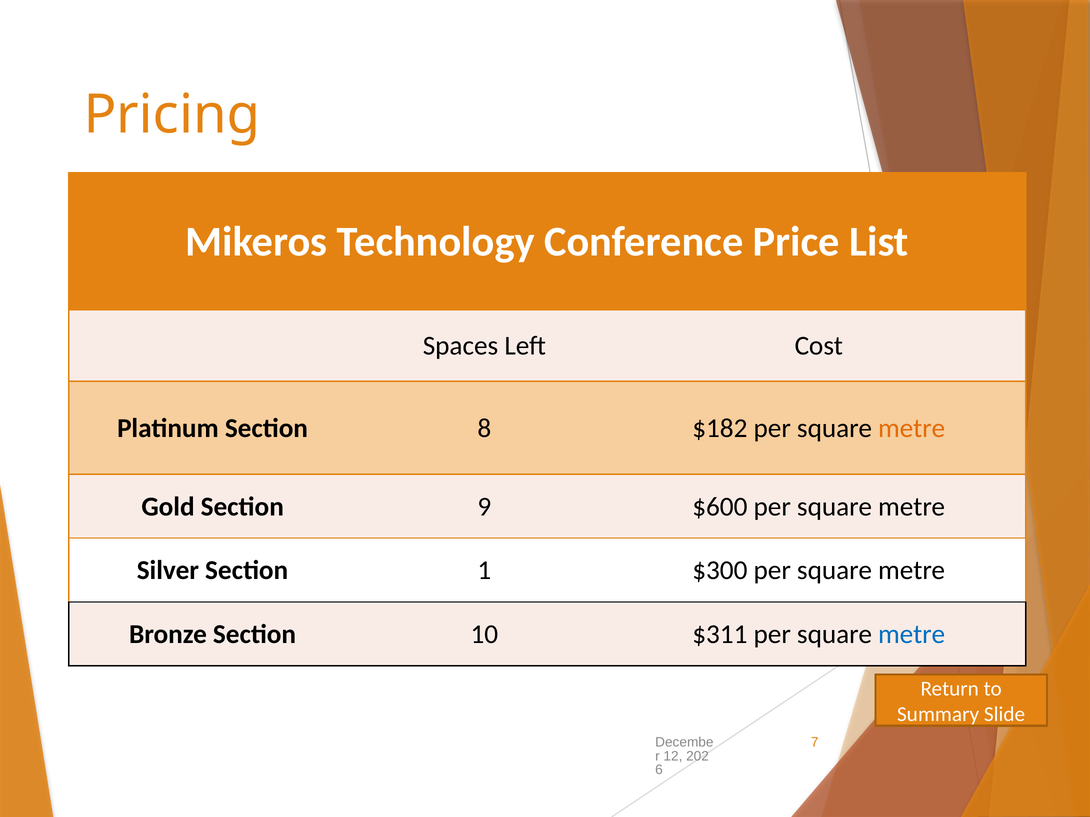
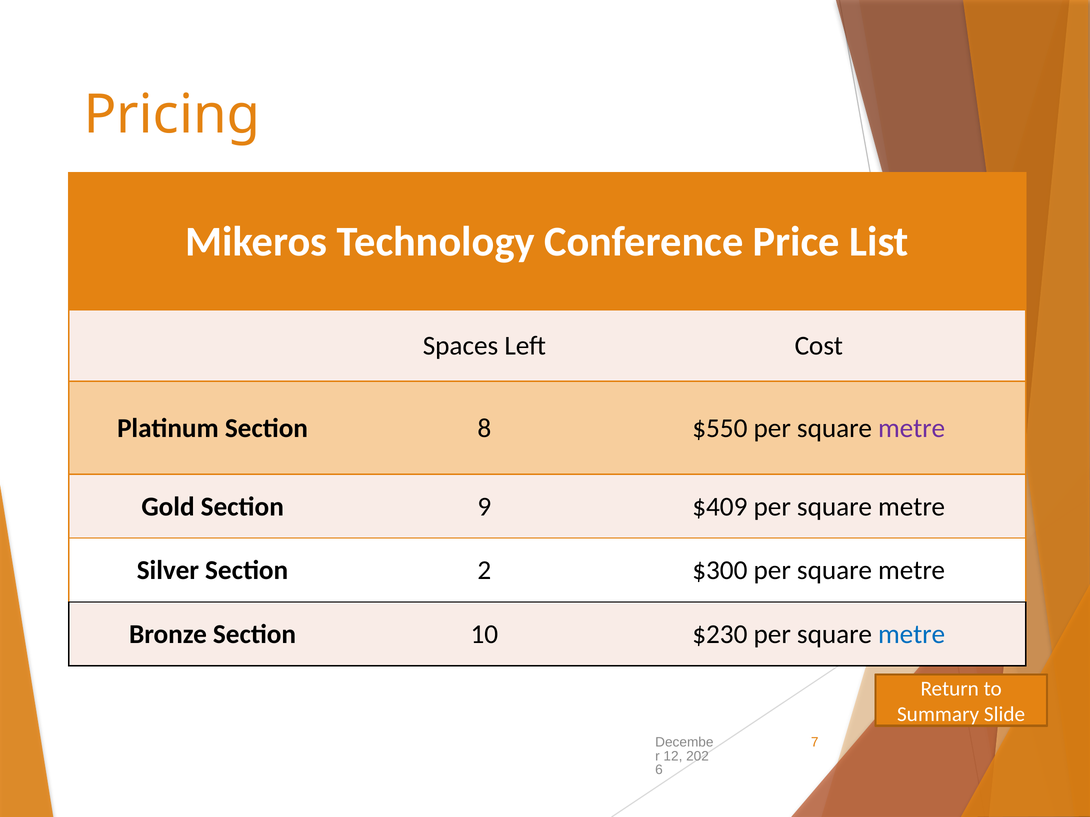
$182: $182 -> $550 (720, 428)
metre colour: orange -> purple (912, 428)
$600: $600 -> $409 (720, 507)
1: 1 -> 2 (484, 571)
$311: $311 -> $230 (720, 635)
